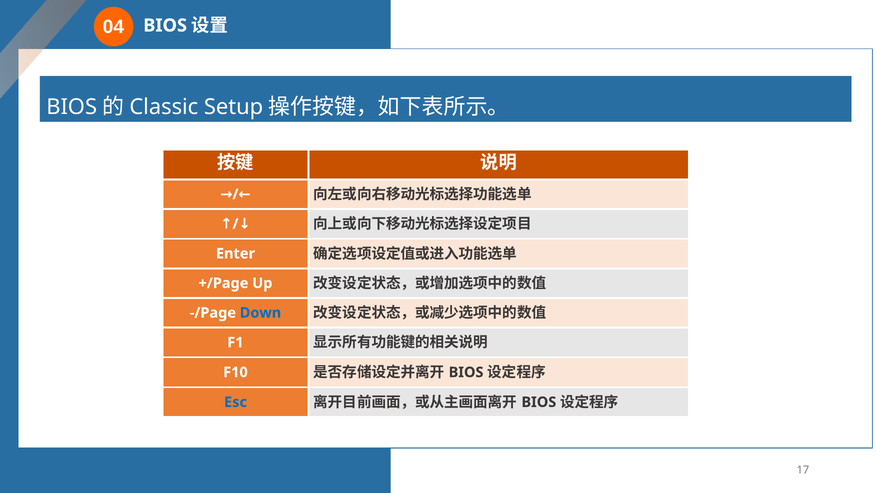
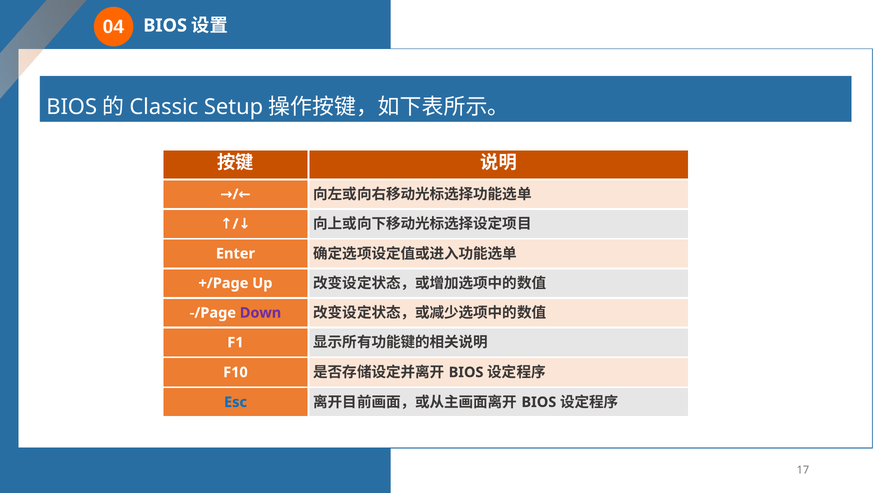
Down colour: blue -> purple (260, 313)
